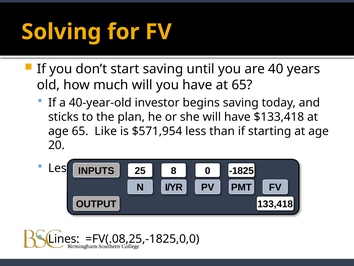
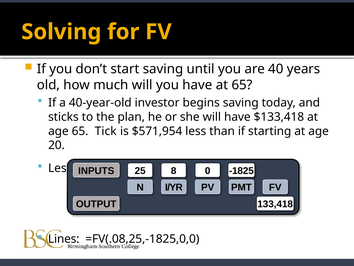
Like: Like -> Tick (106, 131)
